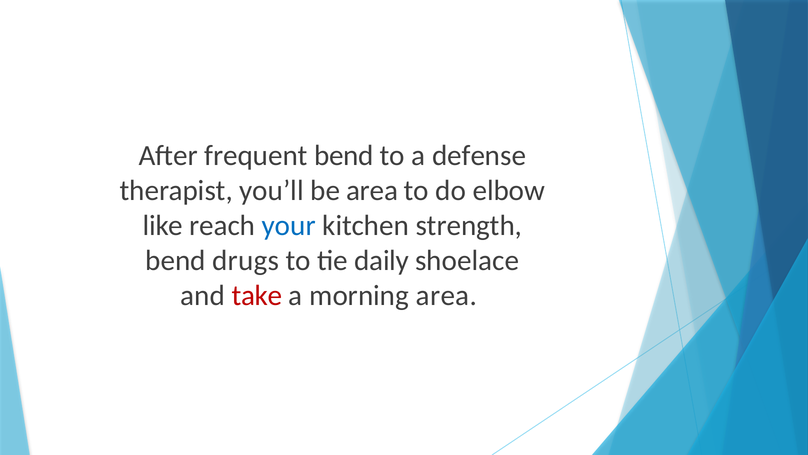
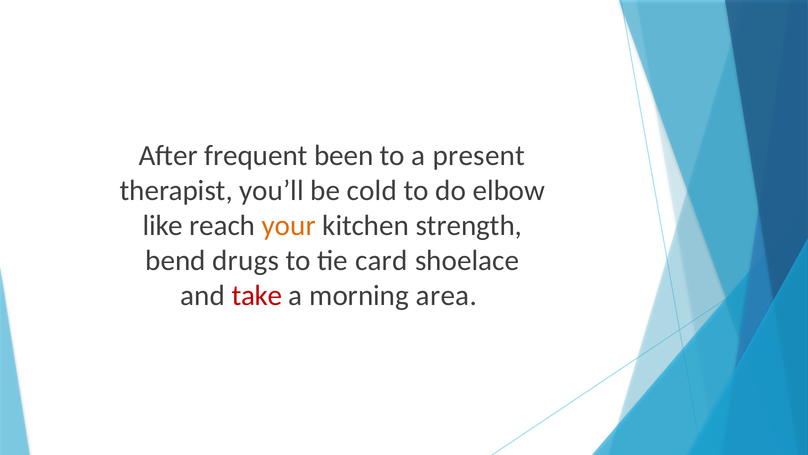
frequent bend: bend -> been (344, 155)
defense: defense -> present (479, 155)
be area: area -> cold (372, 190)
your colour: blue -> orange (289, 225)
daily: daily -> card (381, 260)
